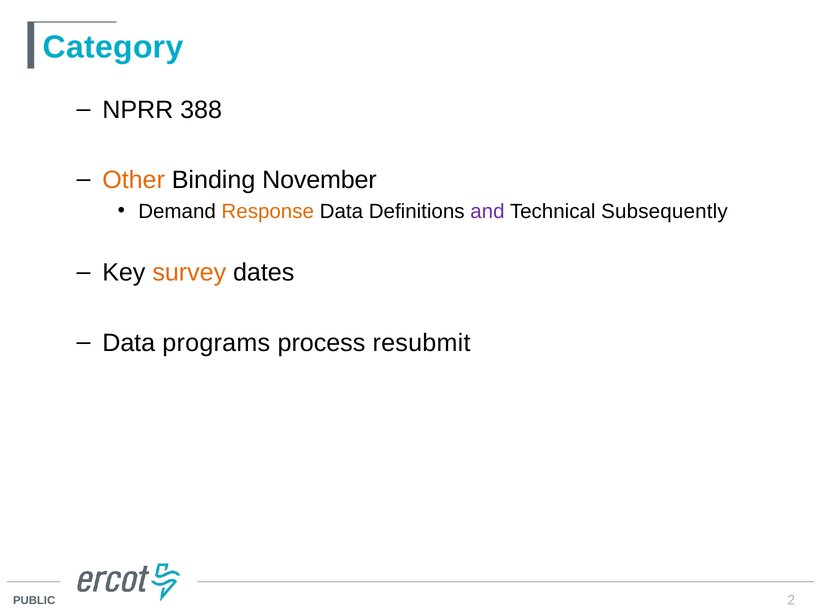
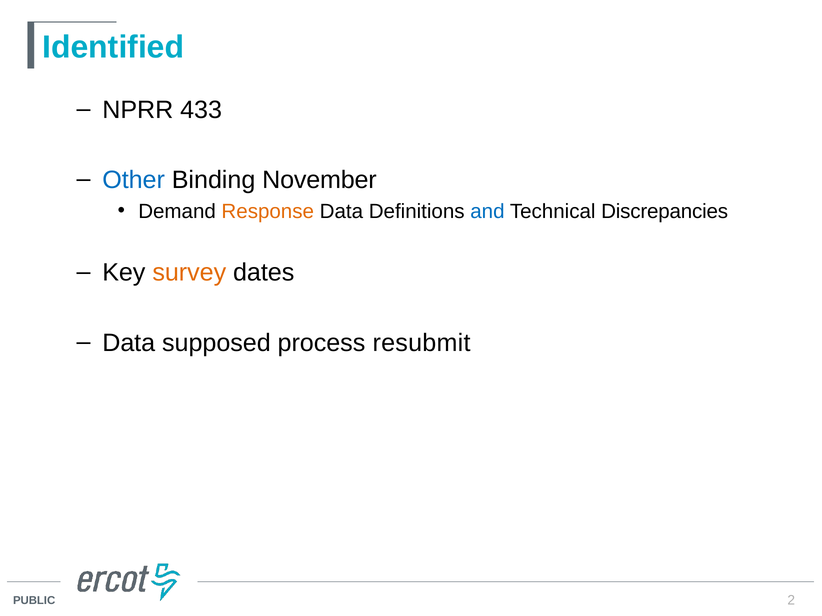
Category: Category -> Identified (113, 47)
388: 388 -> 433 (201, 110)
Other colour: orange -> blue (134, 180)
and colour: purple -> blue (487, 211)
Subsequently: Subsequently -> Discrepancies (665, 211)
programs: programs -> supposed (216, 343)
